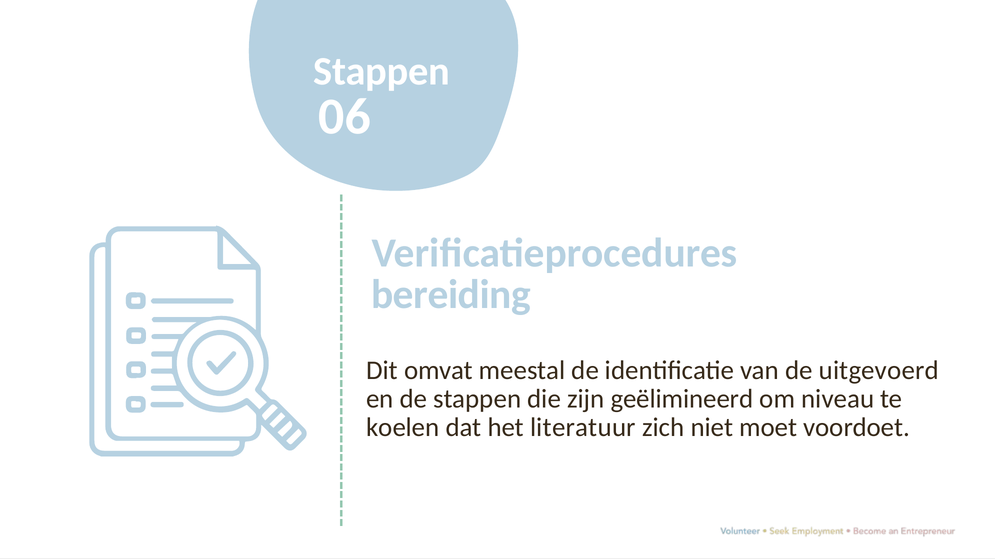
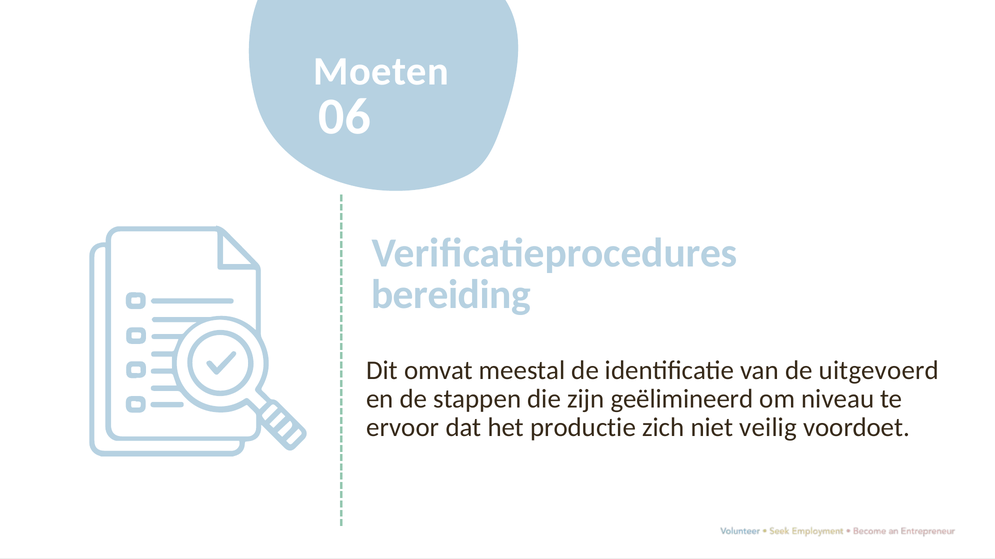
Stappen: Stappen -> Moeten (381, 72)
koelen: koelen -> ervoor (403, 428)
literatuur: literatuur -> productie (583, 428)
moet: moet -> veilig (768, 428)
